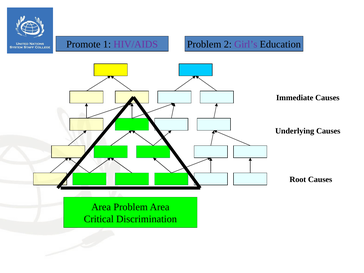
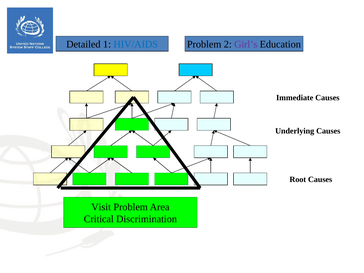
Promote: Promote -> Detailed (83, 44)
HIV/AIDS colour: purple -> blue (136, 44)
Area: Area -> Visit (101, 207)
